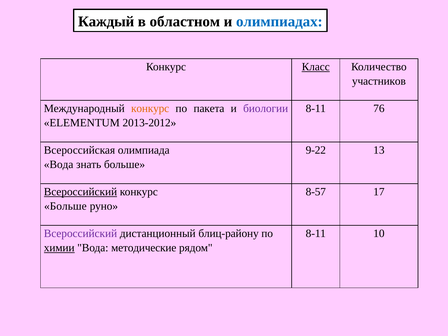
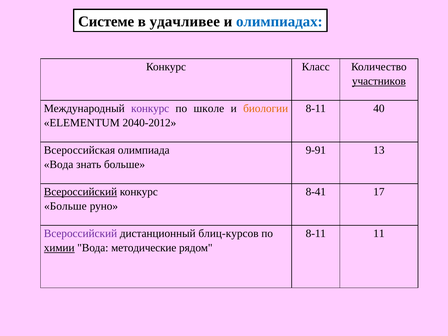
Каждый: Каждый -> Системе (106, 21)
областном: областном -> удачливее (185, 21)
Класс underline: present -> none (316, 67)
участников underline: none -> present (379, 81)
конкурс colour: orange -> purple (150, 108)
пакета: пакета -> школе (209, 108)
биологии colour: purple -> orange (266, 108)
76: 76 -> 40 (379, 108)
2013-2012: 2013-2012 -> 2040-2012 (149, 123)
9-22: 9-22 -> 9-91 (316, 150)
8-57: 8-57 -> 8-41 (316, 192)
блиц-району: блиц-району -> блиц-курсов (228, 233)
10: 10 -> 11 (379, 233)
